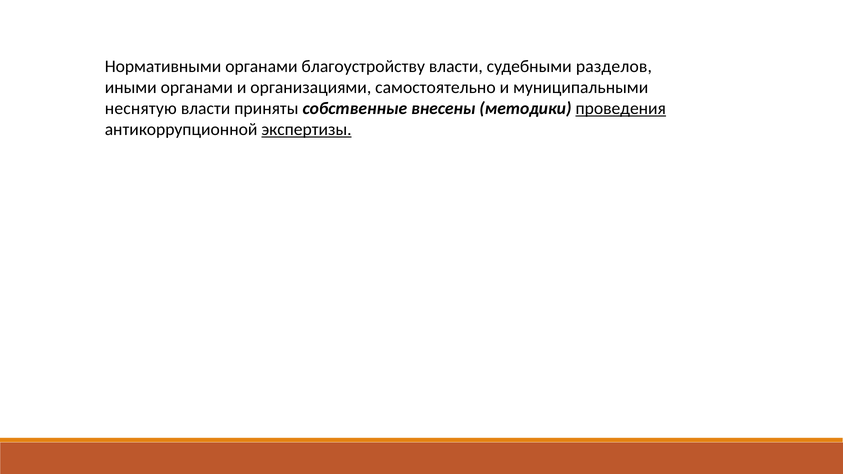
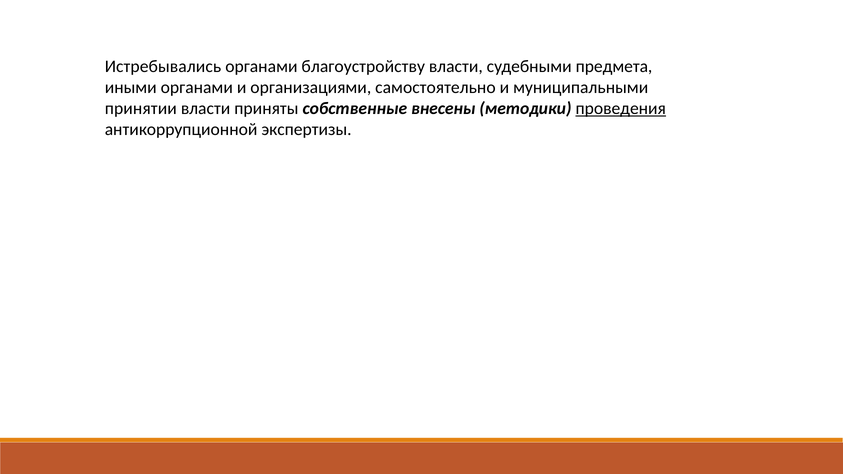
Нормативными: Нормативными -> Истребывались (163, 66)
разделов: разделов -> предмета (614, 66)
неснятую: неснятую -> принятии (141, 108)
экспертизы underline: present -> none (307, 130)
